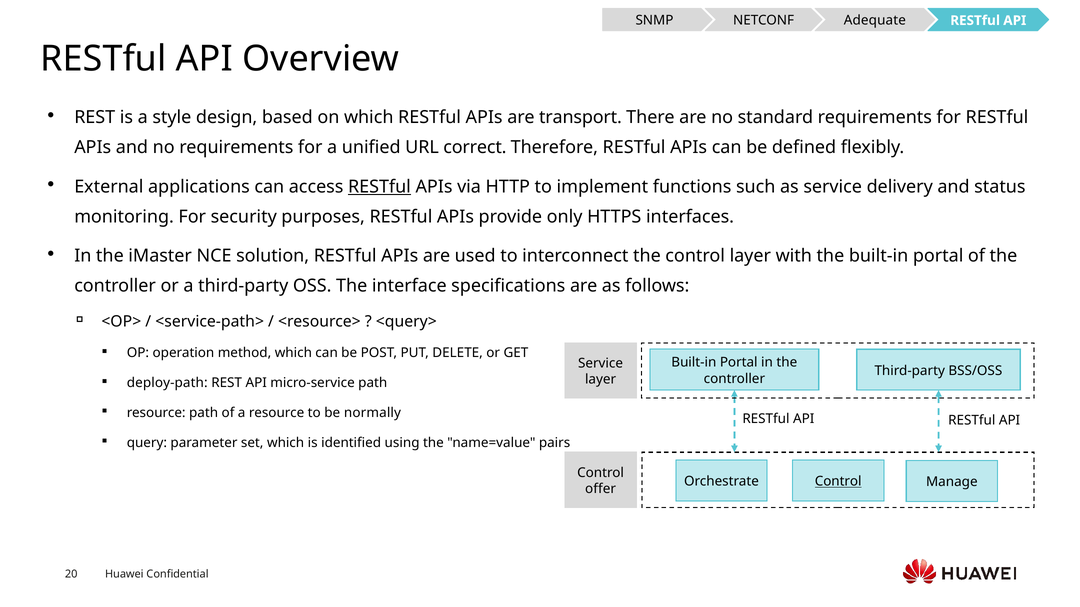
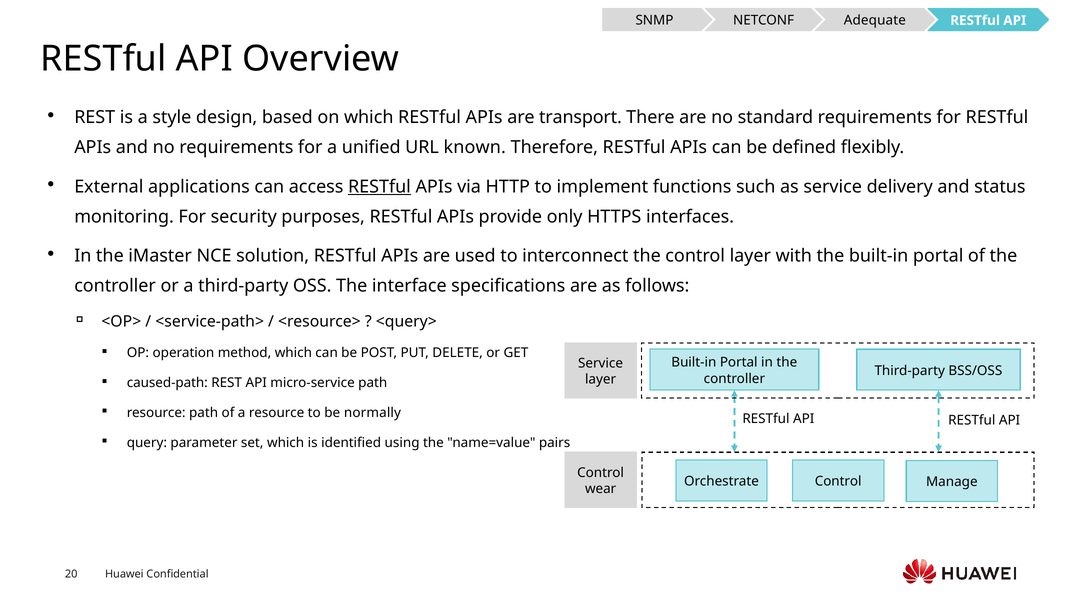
correct: correct -> known (475, 148)
deploy-path: deploy-path -> caused-path (167, 383)
Control underline: present -> none (838, 482)
offer: offer -> wear (601, 489)
